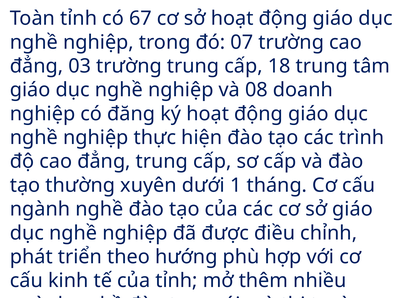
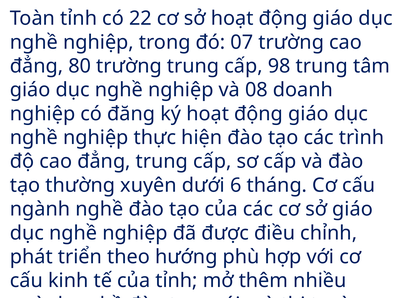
67: 67 -> 22 (140, 18)
03: 03 -> 80 (80, 66)
18: 18 -> 98 (279, 66)
1: 1 -> 6 (236, 186)
